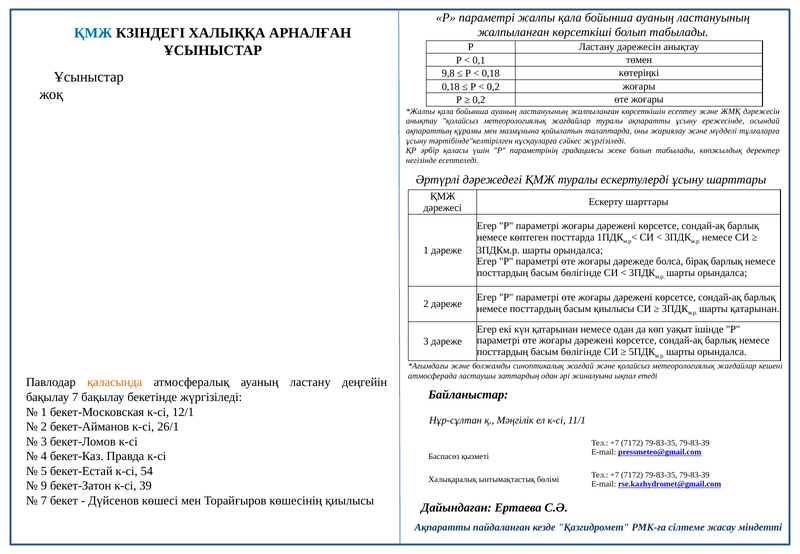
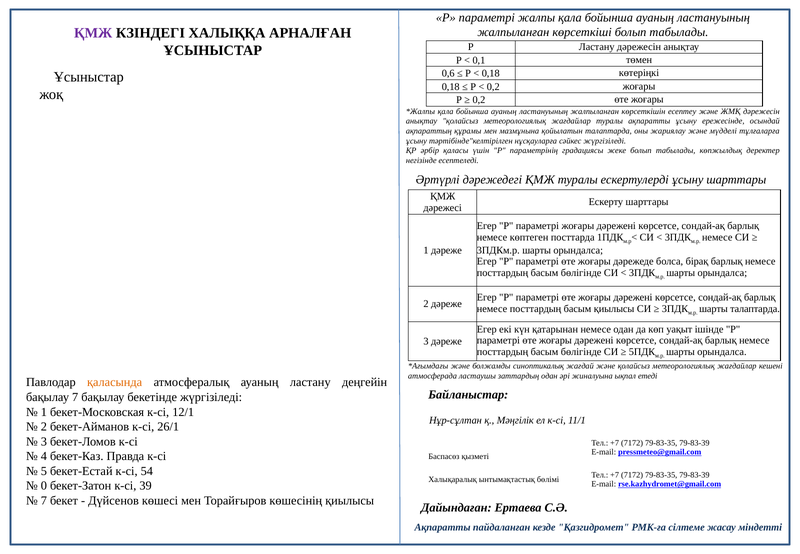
ҚМЖ colour: blue -> purple (93, 33)
9,8: 9,8 -> 0,6 (448, 73)
шарты қатарынан: қатарынан -> талаптарда (755, 309)
9: 9 -> 0 (44, 486)
